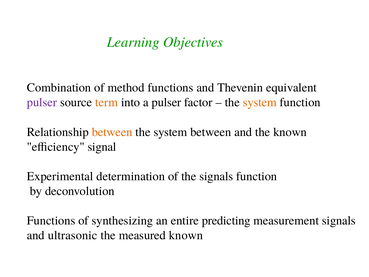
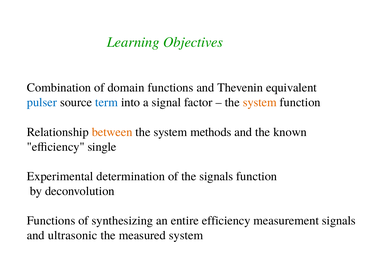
method: method -> domain (126, 88)
pulser colour: purple -> blue (42, 102)
term colour: orange -> blue (107, 102)
a pulser: pulser -> signal (166, 102)
system between: between -> methods (211, 132)
signal: signal -> single (102, 147)
entire predicting: predicting -> efficiency (226, 220)
measured known: known -> system (186, 235)
